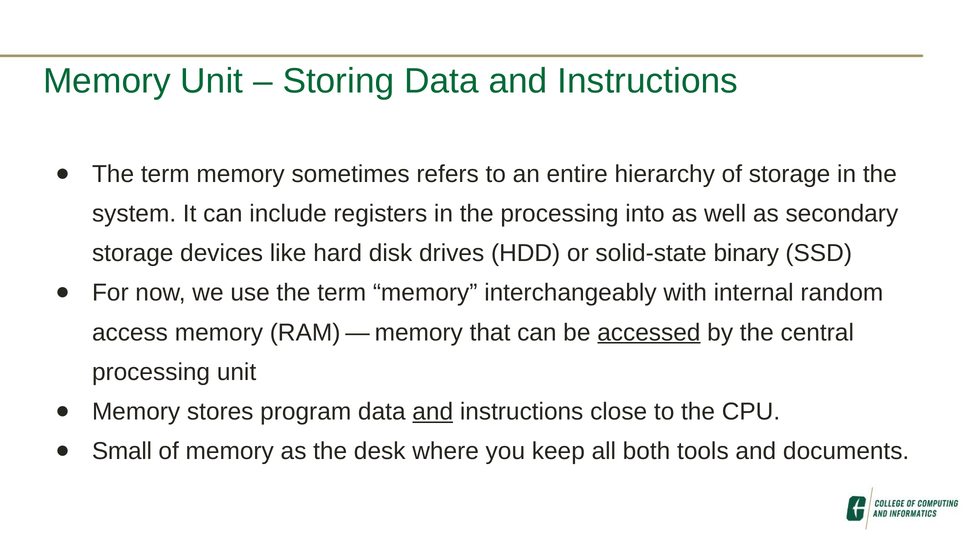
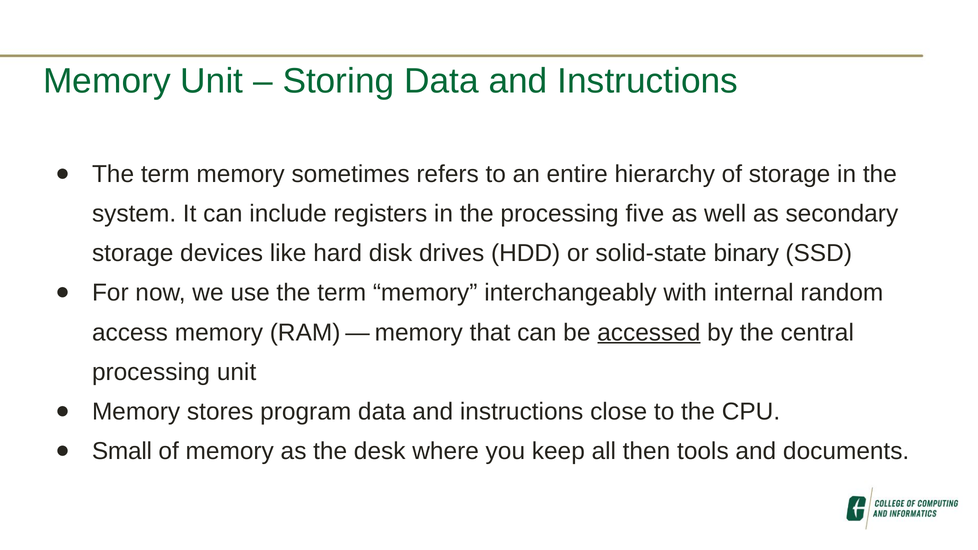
into: into -> five (645, 214)
and underline: present -> none (433, 412)
both: both -> then (646, 451)
